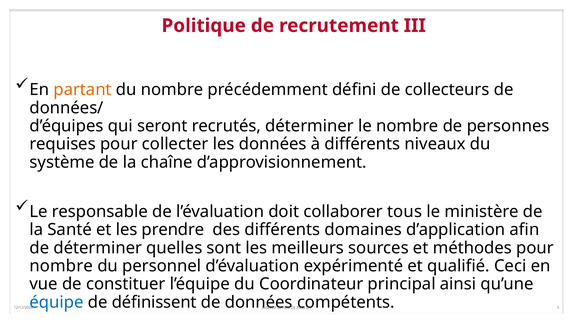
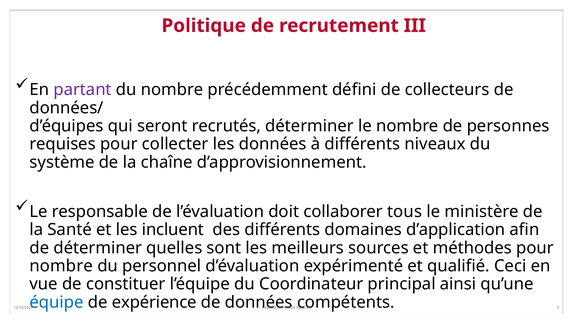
partant colour: orange -> purple (83, 90)
prendre: prendre -> incluent (173, 229)
définissent: définissent -> expérience (154, 302)
